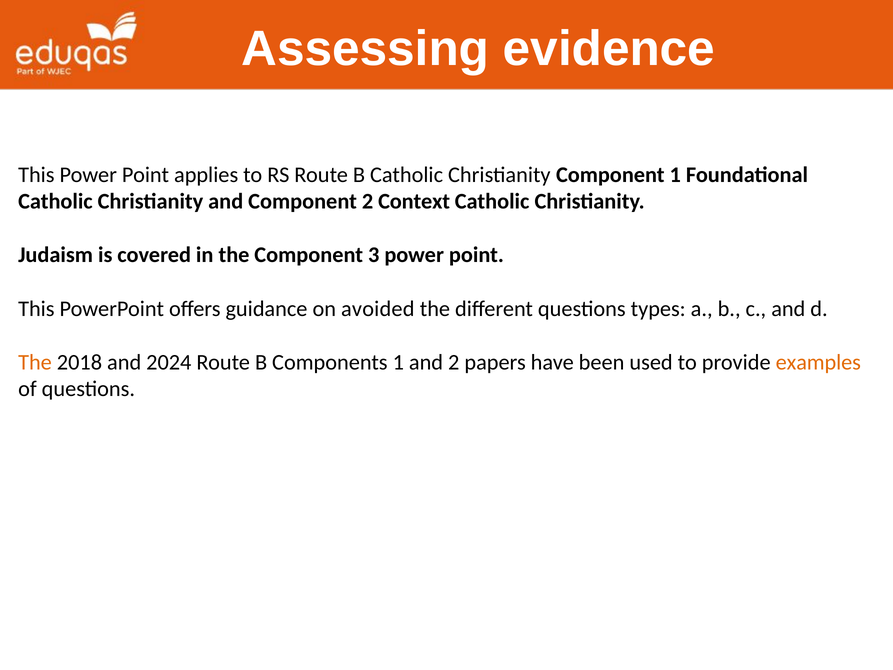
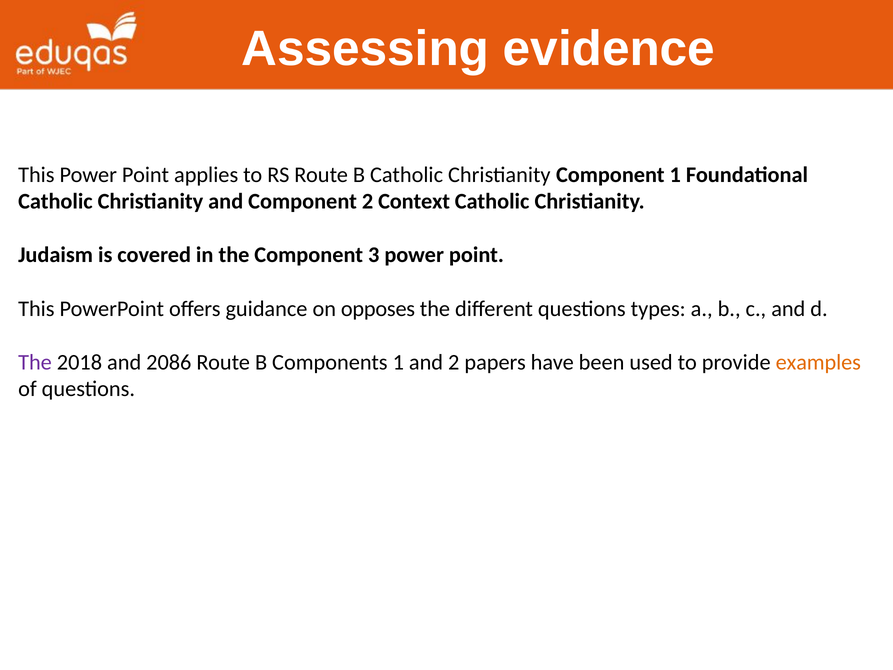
avoided: avoided -> opposes (378, 309)
The colour: orange -> purple (35, 362)
2024: 2024 -> 2086 (169, 362)
